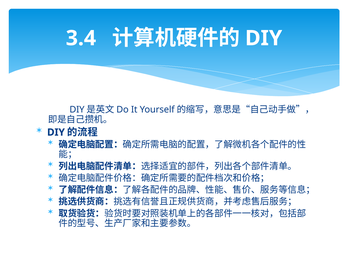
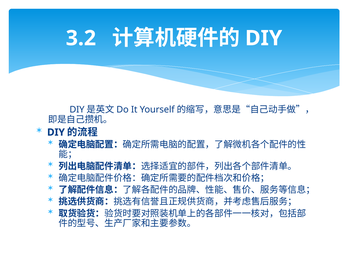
3.4: 3.4 -> 3.2 (81, 38)
